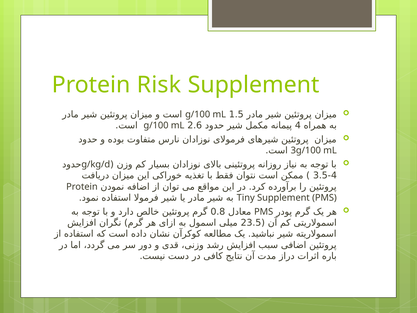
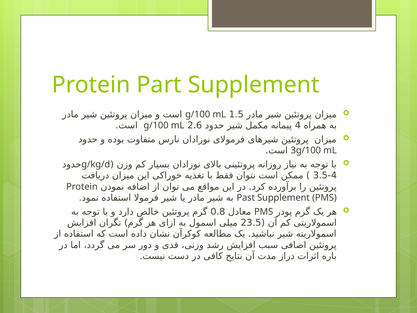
Risk: Risk -> Part (159, 85)
Tiny: Tiny -> Past (246, 198)
